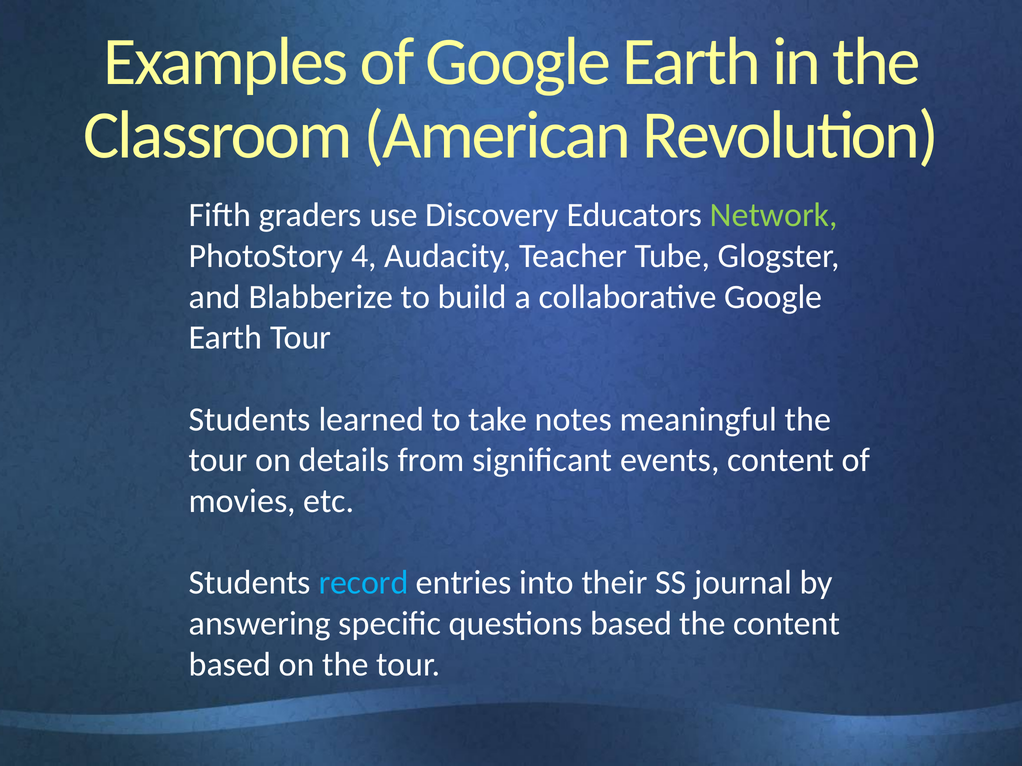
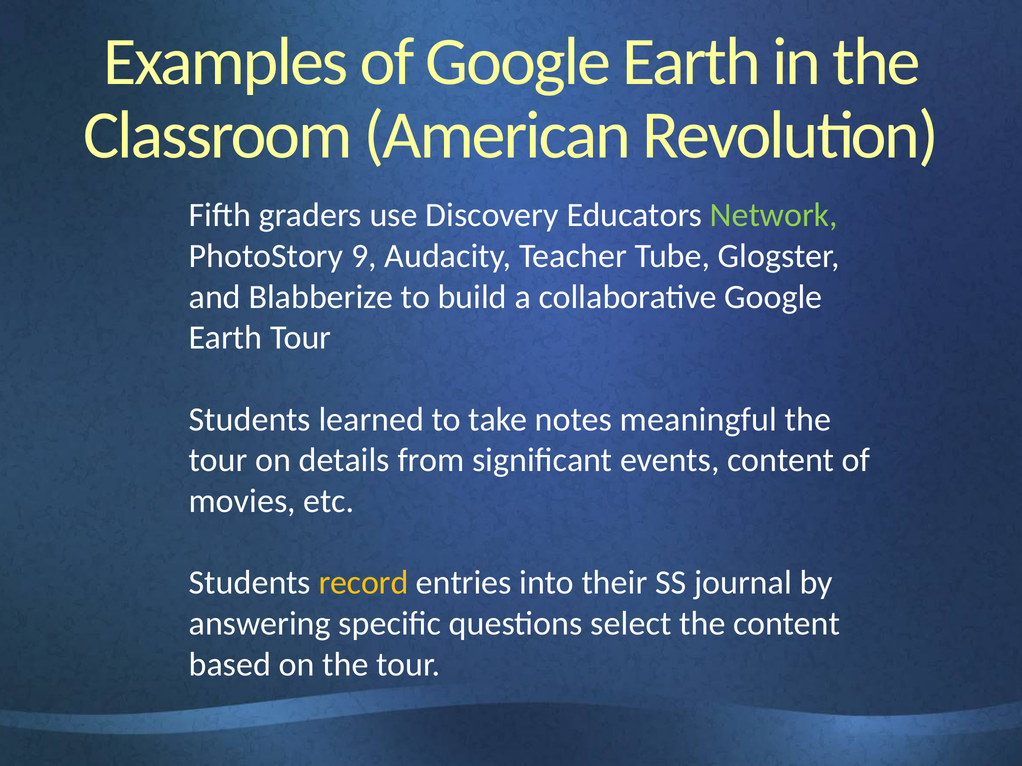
4: 4 -> 9 (364, 256)
record colour: light blue -> yellow (364, 583)
questions based: based -> select (631, 624)
